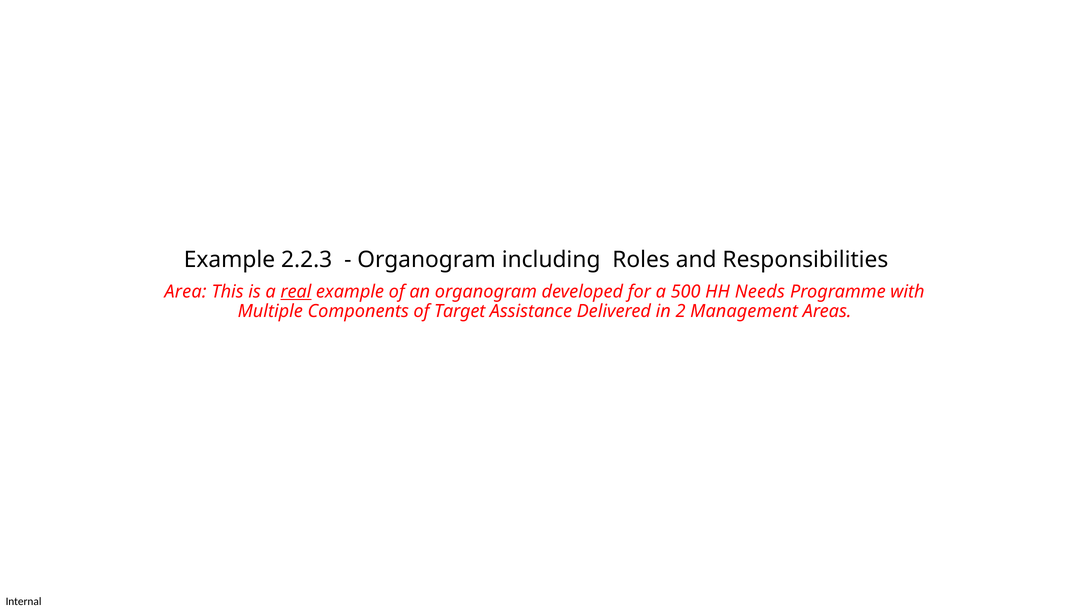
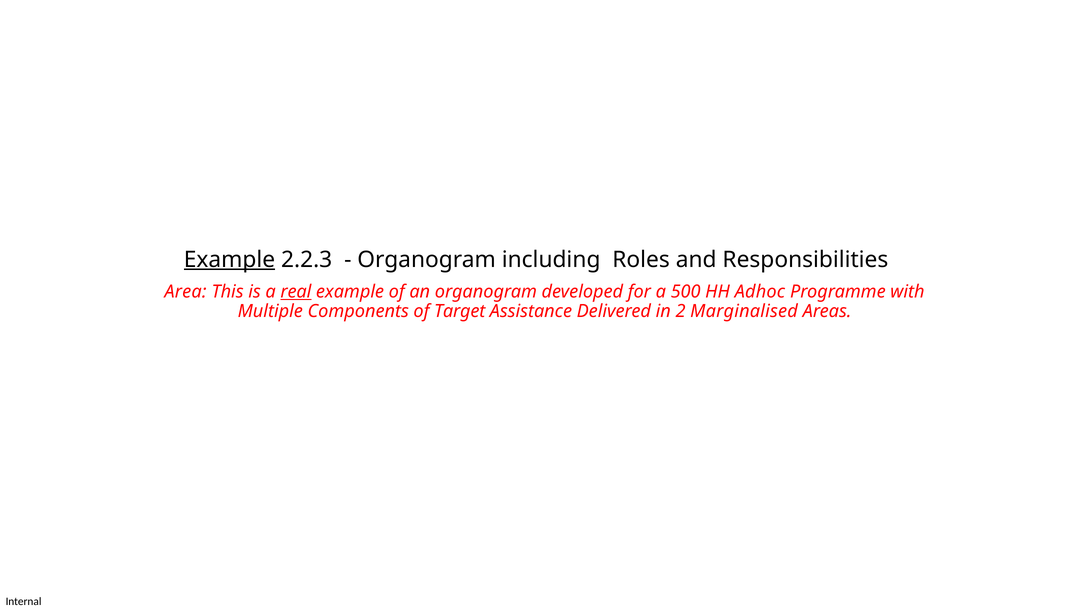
Example underline: none -> present (229, 260)
Needs: Needs -> Adhoc (760, 292)
Management: Management -> Marginalised (744, 311)
